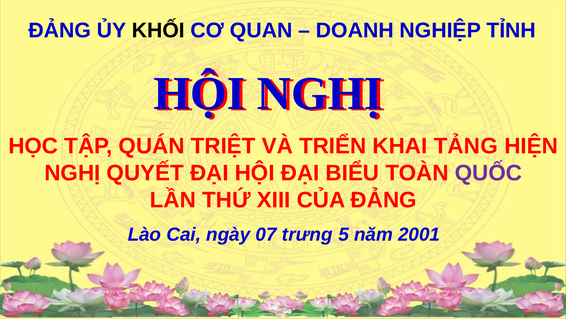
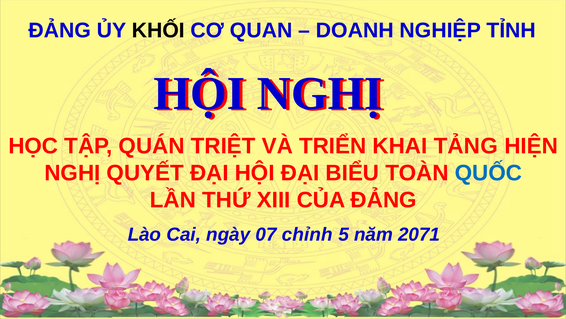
QUỐC colour: purple -> blue (488, 173)
trưng: trưng -> chỉnh (307, 234)
2001: 2001 -> 2071 (419, 234)
